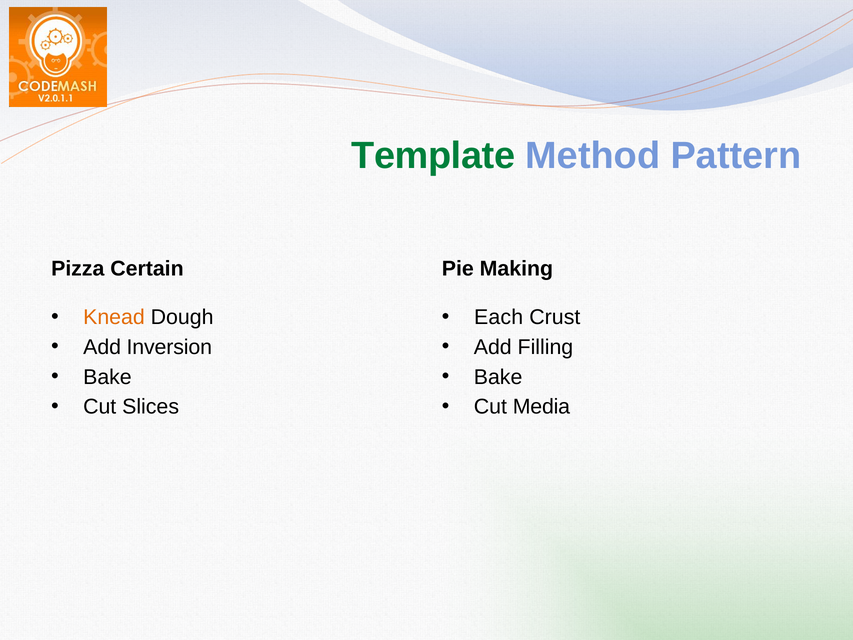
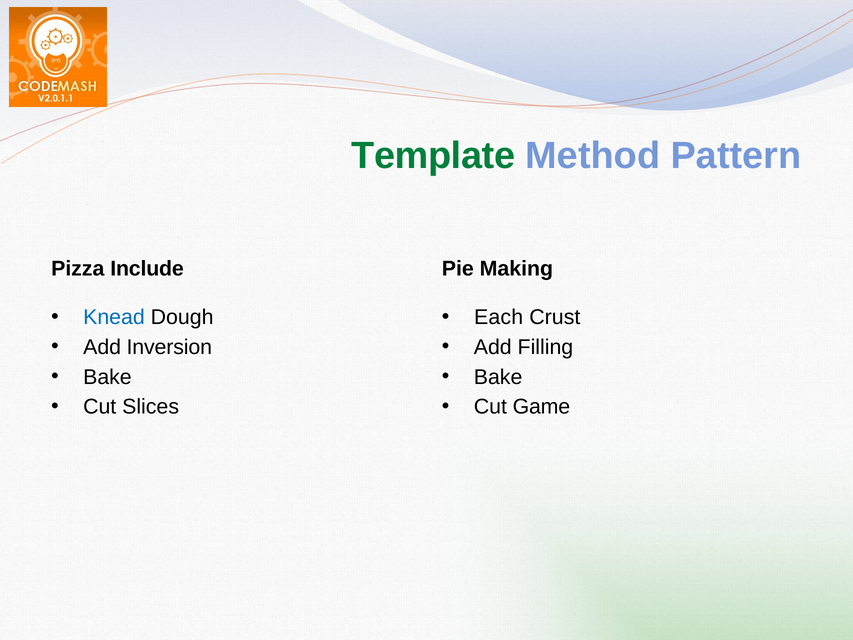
Certain: Certain -> Include (147, 269)
Knead colour: orange -> blue (114, 317)
Media: Media -> Game (541, 407)
